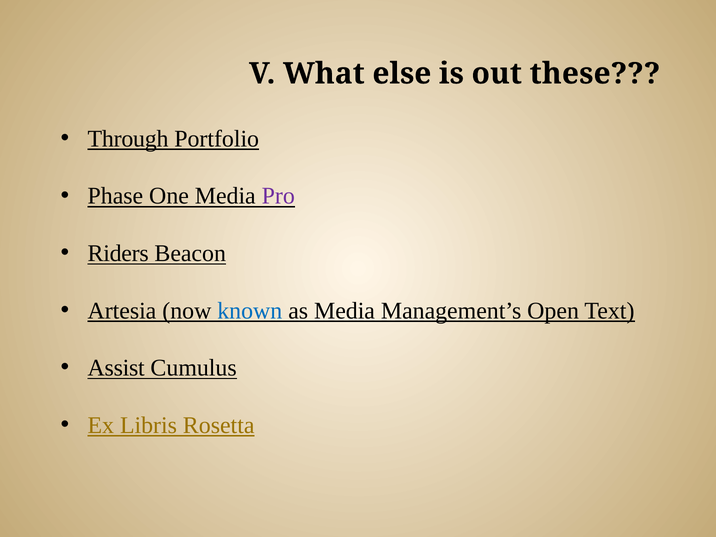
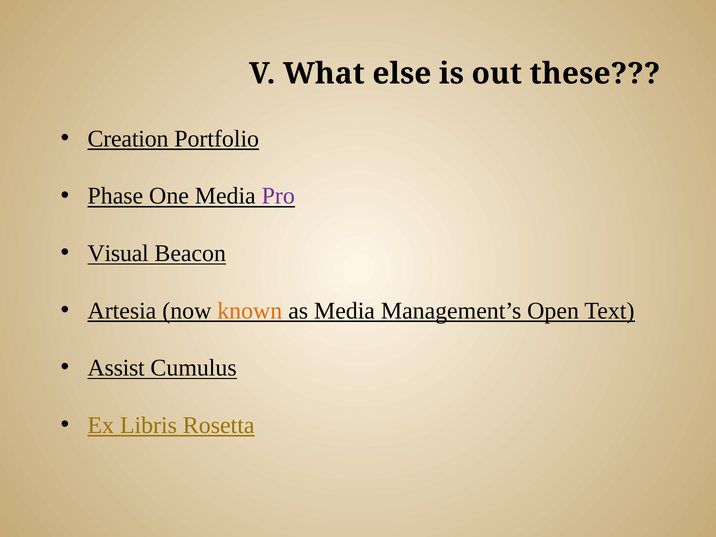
Through: Through -> Creation (128, 139)
Riders: Riders -> Visual (118, 253)
known colour: blue -> orange (250, 311)
